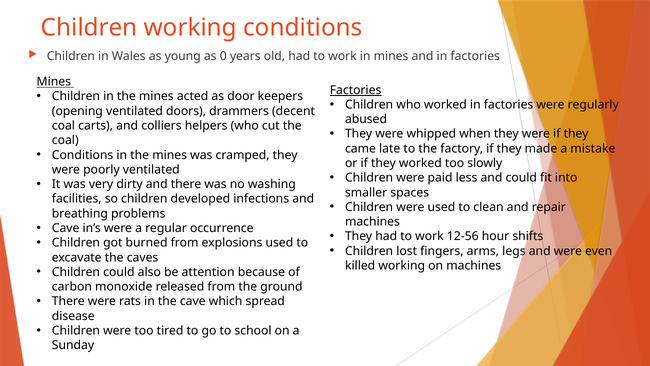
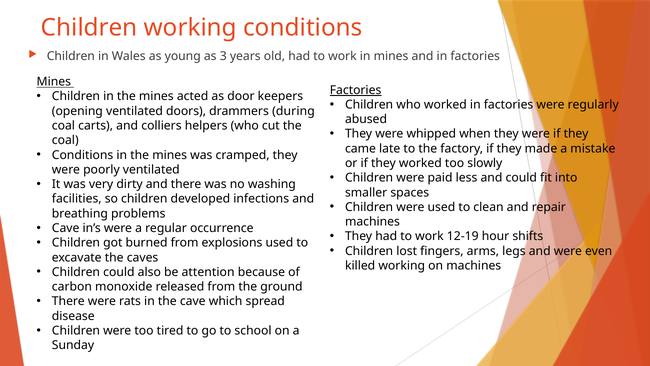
0: 0 -> 3 (223, 56)
decent: decent -> during (293, 111)
12-56: 12-56 -> 12-19 (463, 236)
